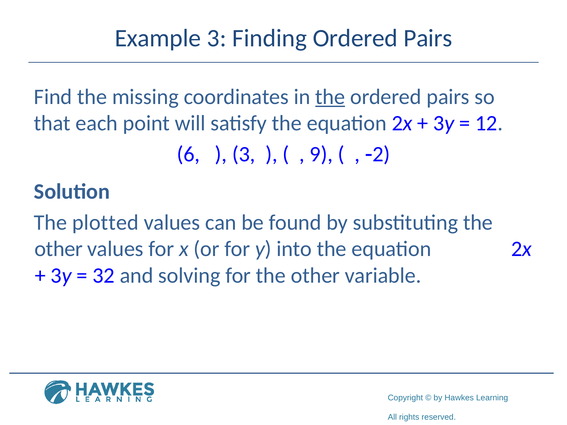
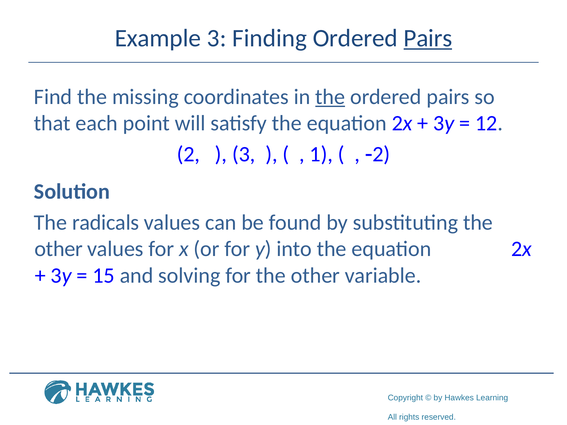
Pairs underline: none -> present (428, 38)
6: 6 -> 2 (188, 154)
9: 9 -> 1 (321, 154)
plotted: plotted -> radicals (106, 223)
32: 32 -> 15 (104, 276)
